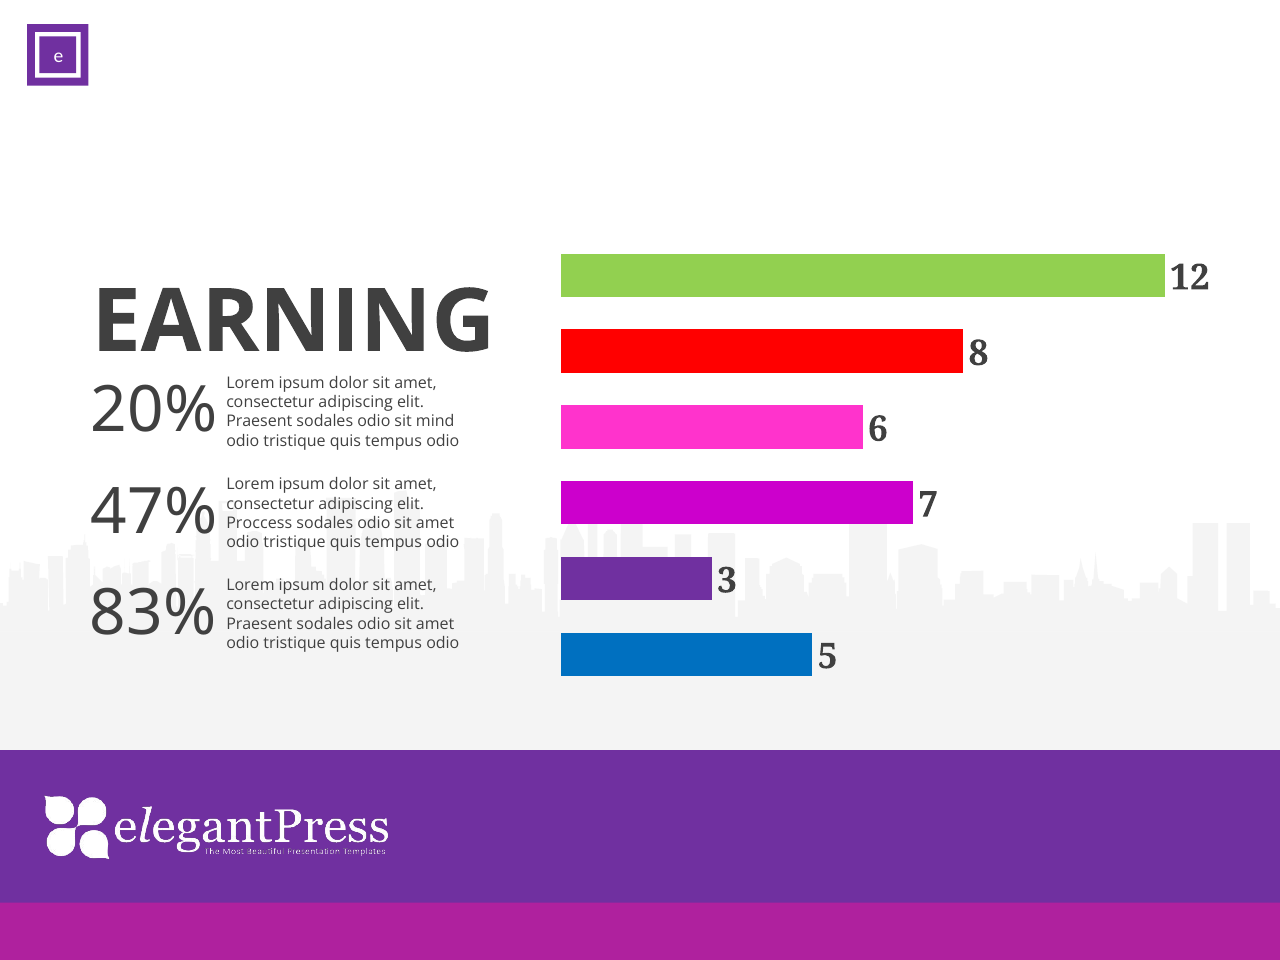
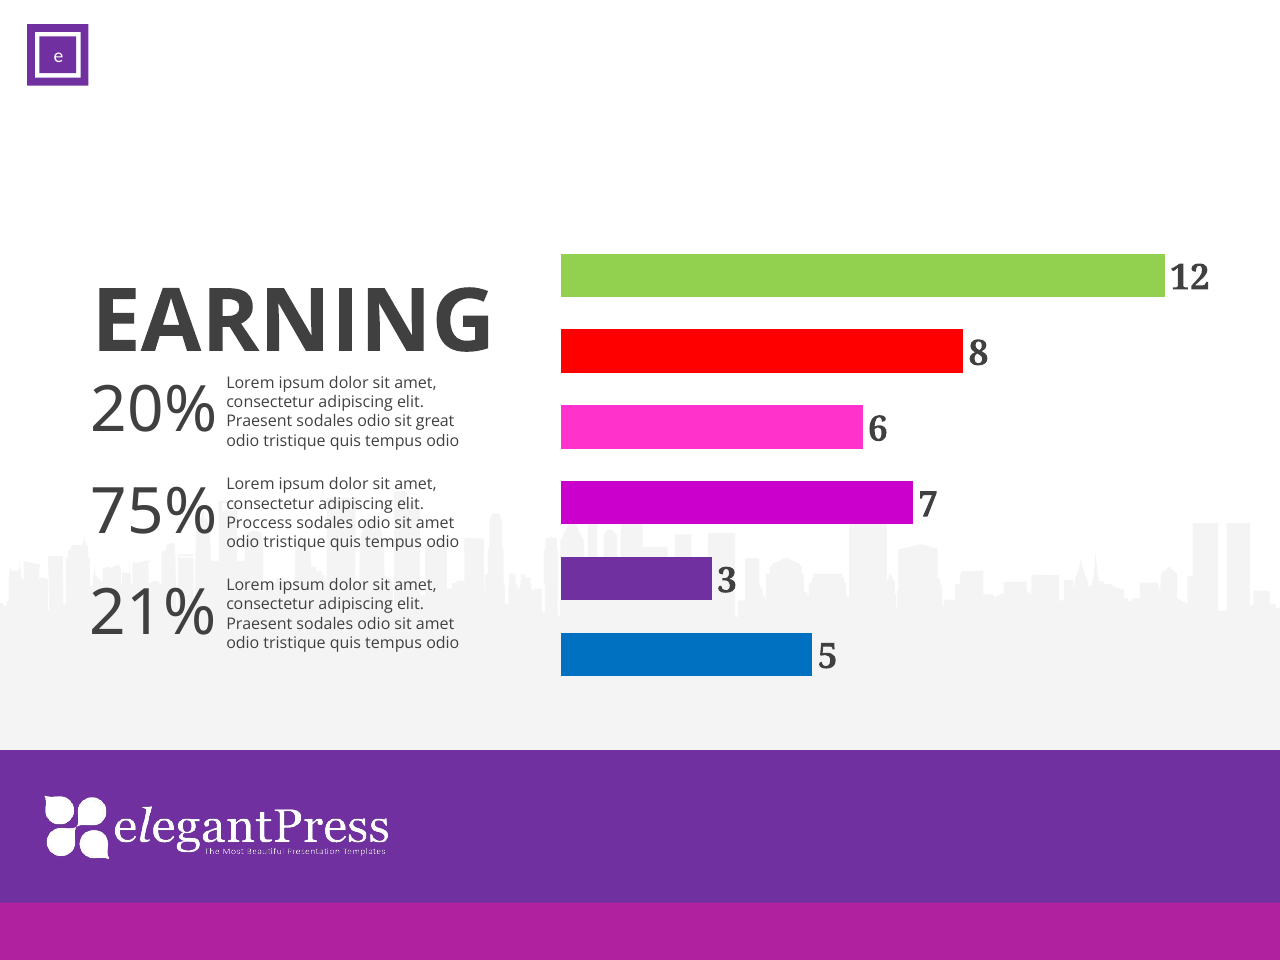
mind: mind -> great (435, 421)
47%: 47% -> 75% (154, 512)
83%: 83% -> 21% (153, 613)
